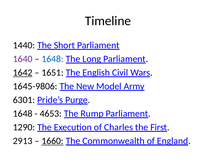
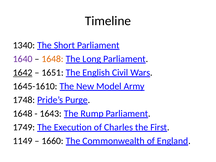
1440: 1440 -> 1340 (24, 45)
1648 colour: blue -> orange (53, 59)
1645-9806: 1645-9806 -> 1645-1610 (35, 86)
6301: 6301 -> 1748 (24, 100)
4653: 4653 -> 1643 (51, 114)
1290: 1290 -> 1749 (24, 127)
2913: 2913 -> 1149 (23, 141)
1660 underline: present -> none (53, 141)
